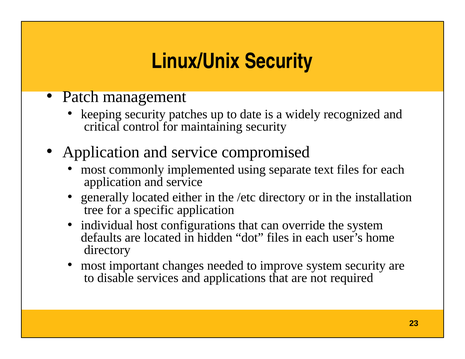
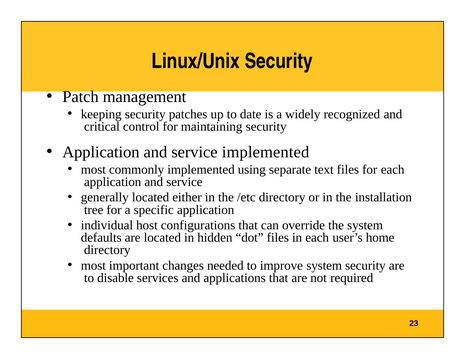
service compromised: compromised -> implemented (266, 152)
